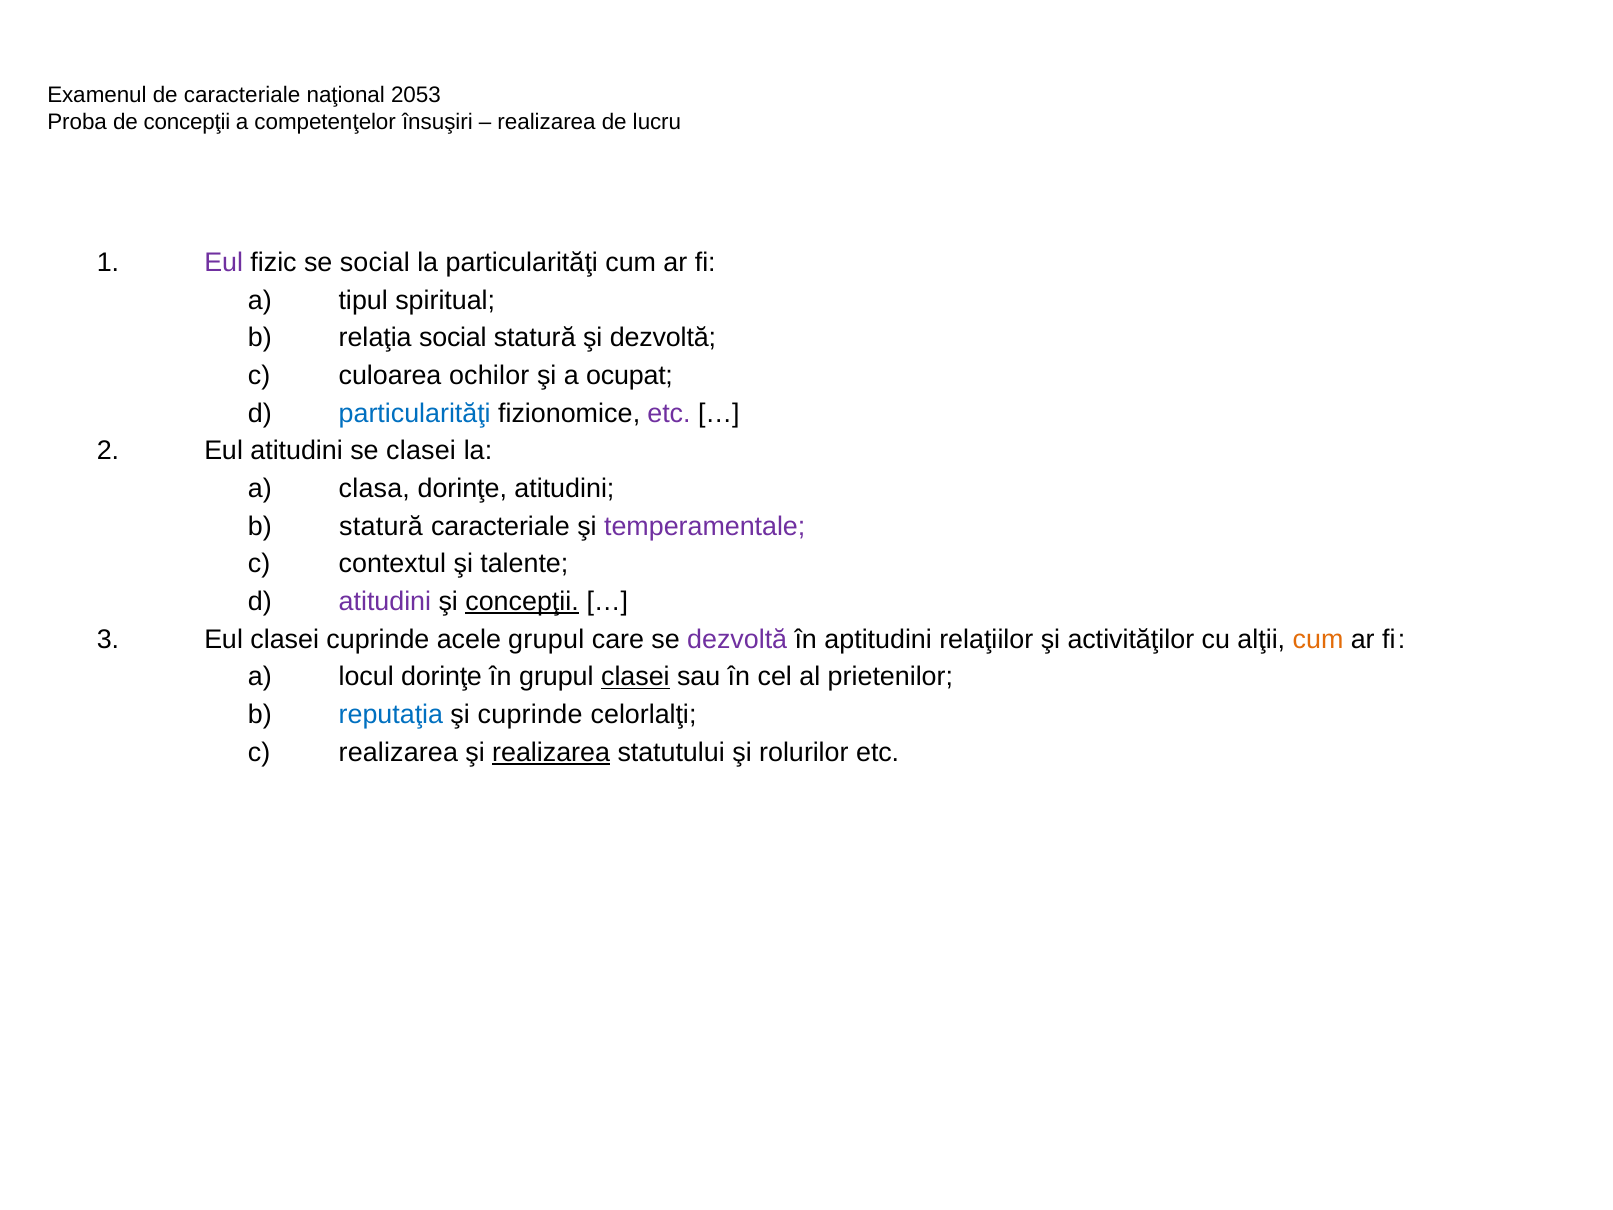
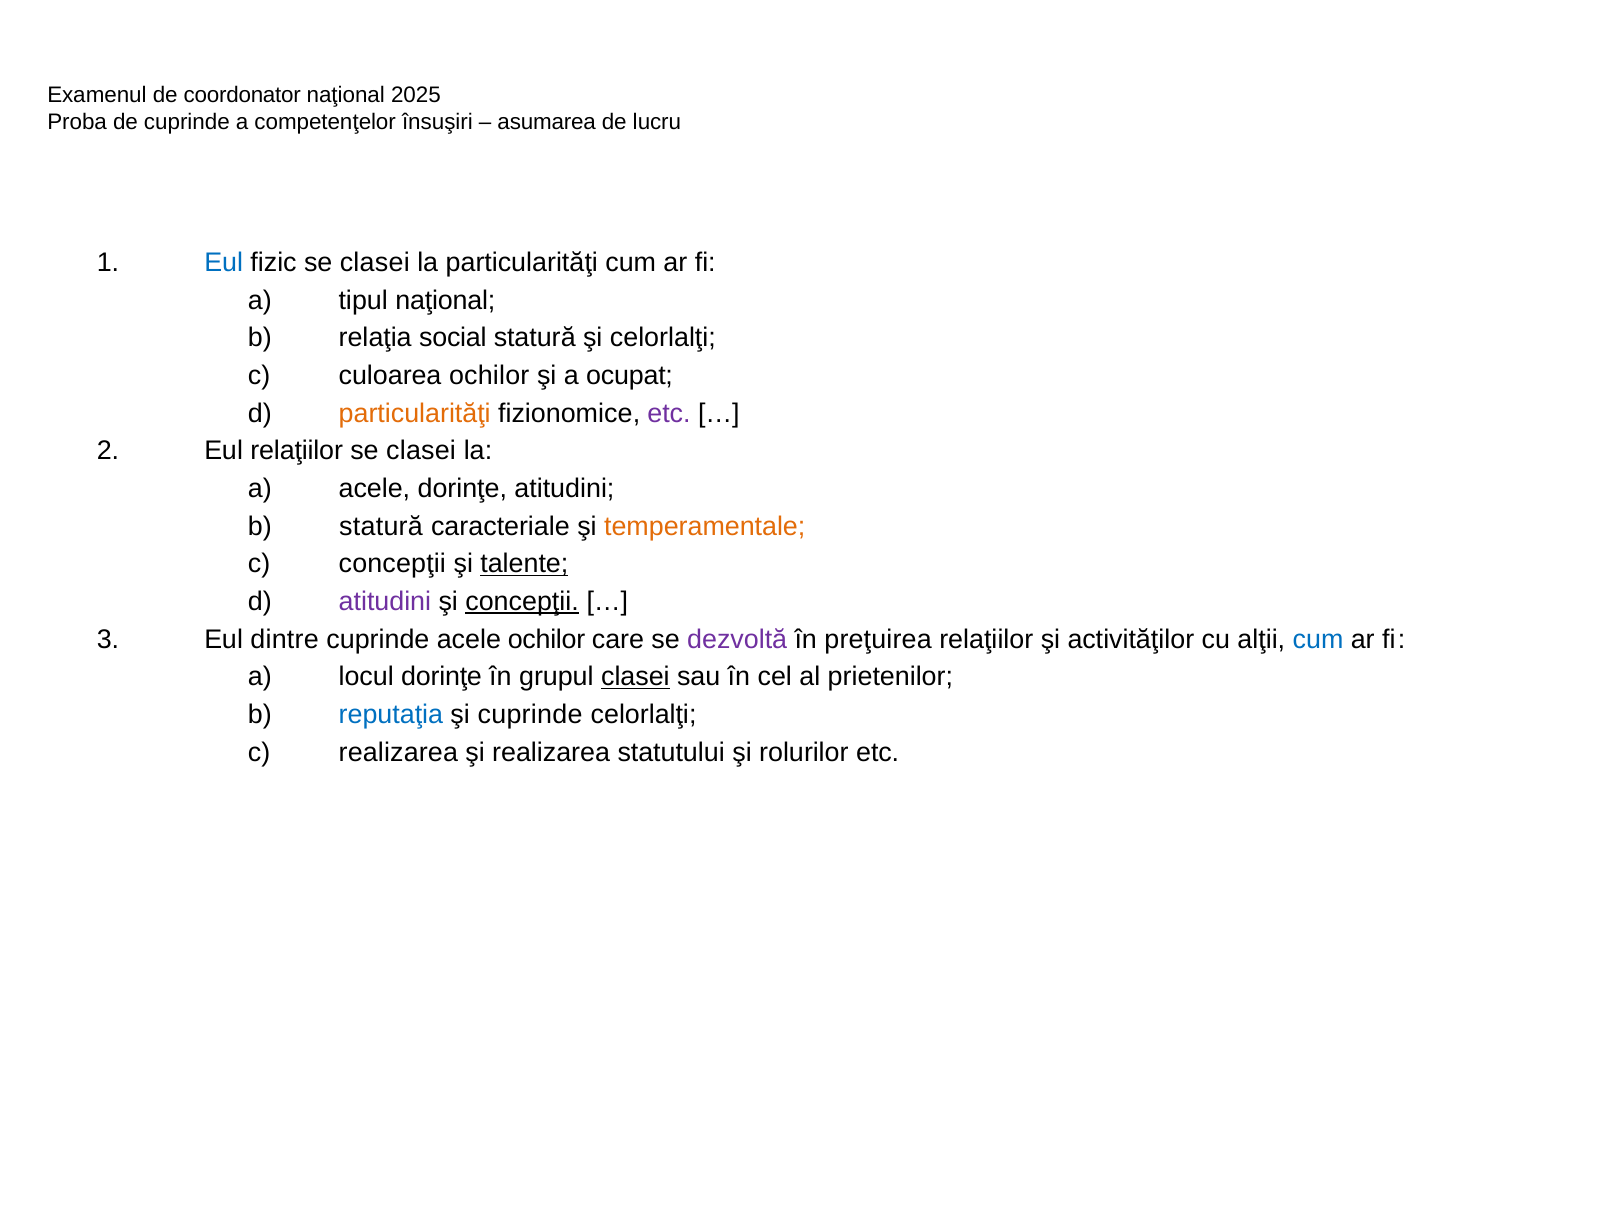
de caracteriale: caracteriale -> coordonator (242, 95)
2053: 2053 -> 2025 (416, 95)
de concepţii: concepţii -> cuprinde (187, 122)
realizarea: realizarea -> asumarea (547, 122)
Eul colour: purple -> blue (224, 263)
fizic se social: social -> clasei (375, 263)
tipul spiritual: spiritual -> naţional (445, 300)
şi dezvoltă: dezvoltă -> celorlalţi (663, 338)
particularităţi colour: blue -> orange (415, 413)
Eul atitudini: atitudini -> relaţiilor (297, 451)
a clasa: clasa -> acele (374, 489)
temperamentale colour: purple -> orange (705, 526)
contextul: contextul -> concepţii (392, 564)
talente underline: none -> present (524, 564)
Eul clasei: clasei -> dintre (285, 639)
acele grupul: grupul -> ochilor (547, 639)
aptitudini: aptitudini -> preţuirea (878, 639)
cum colour: orange -> blue (1318, 639)
realizarea underline: present -> none (551, 752)
